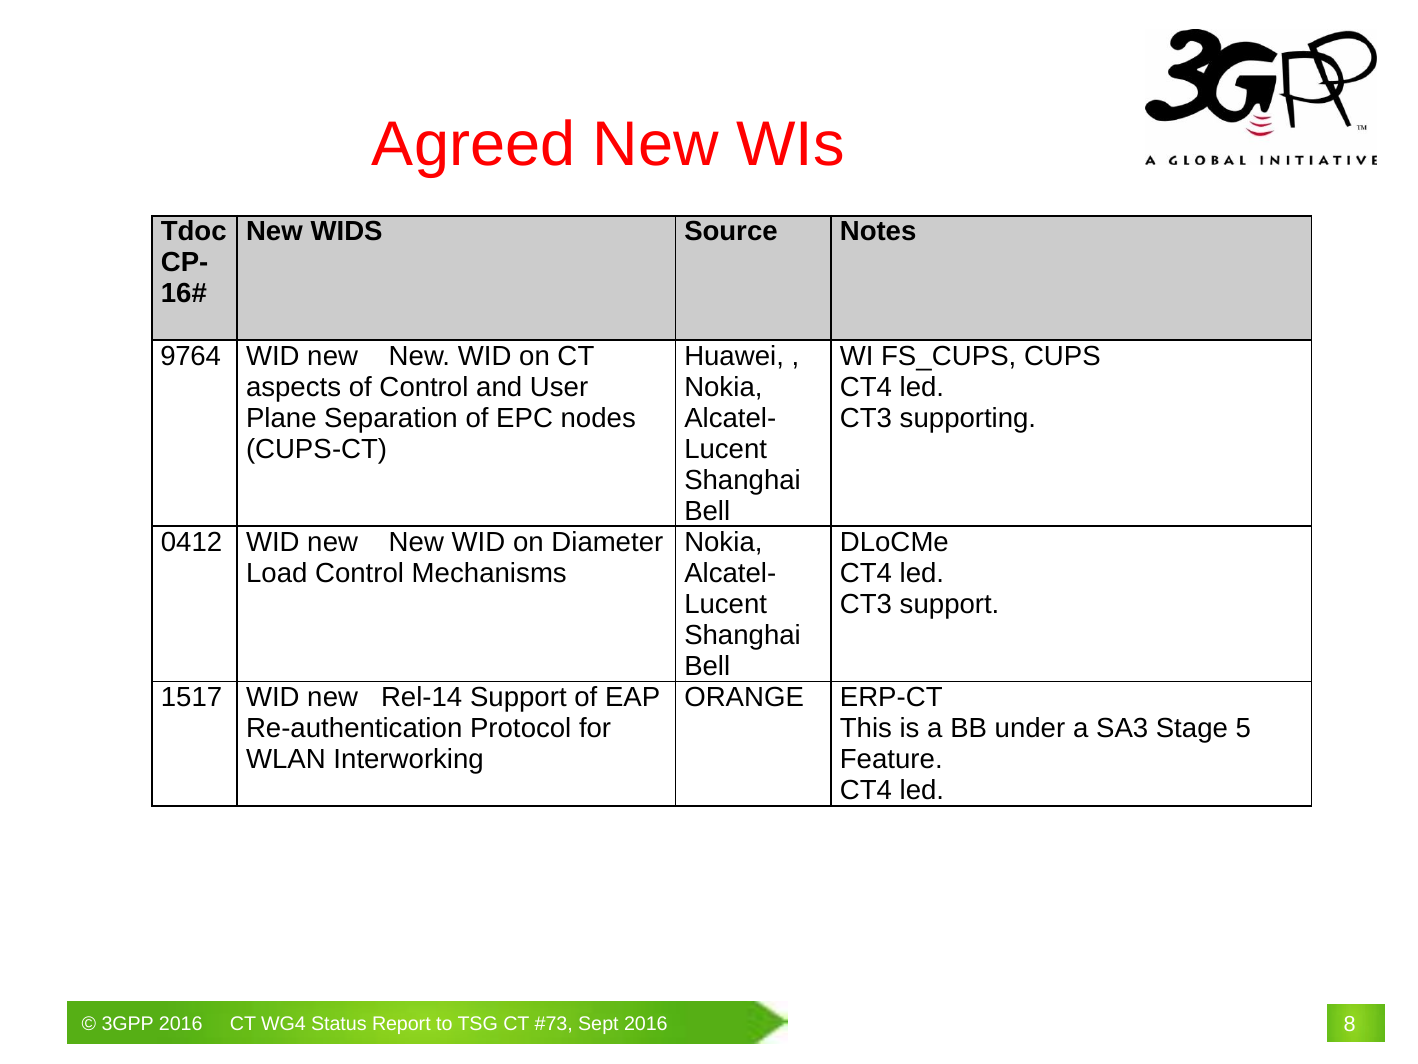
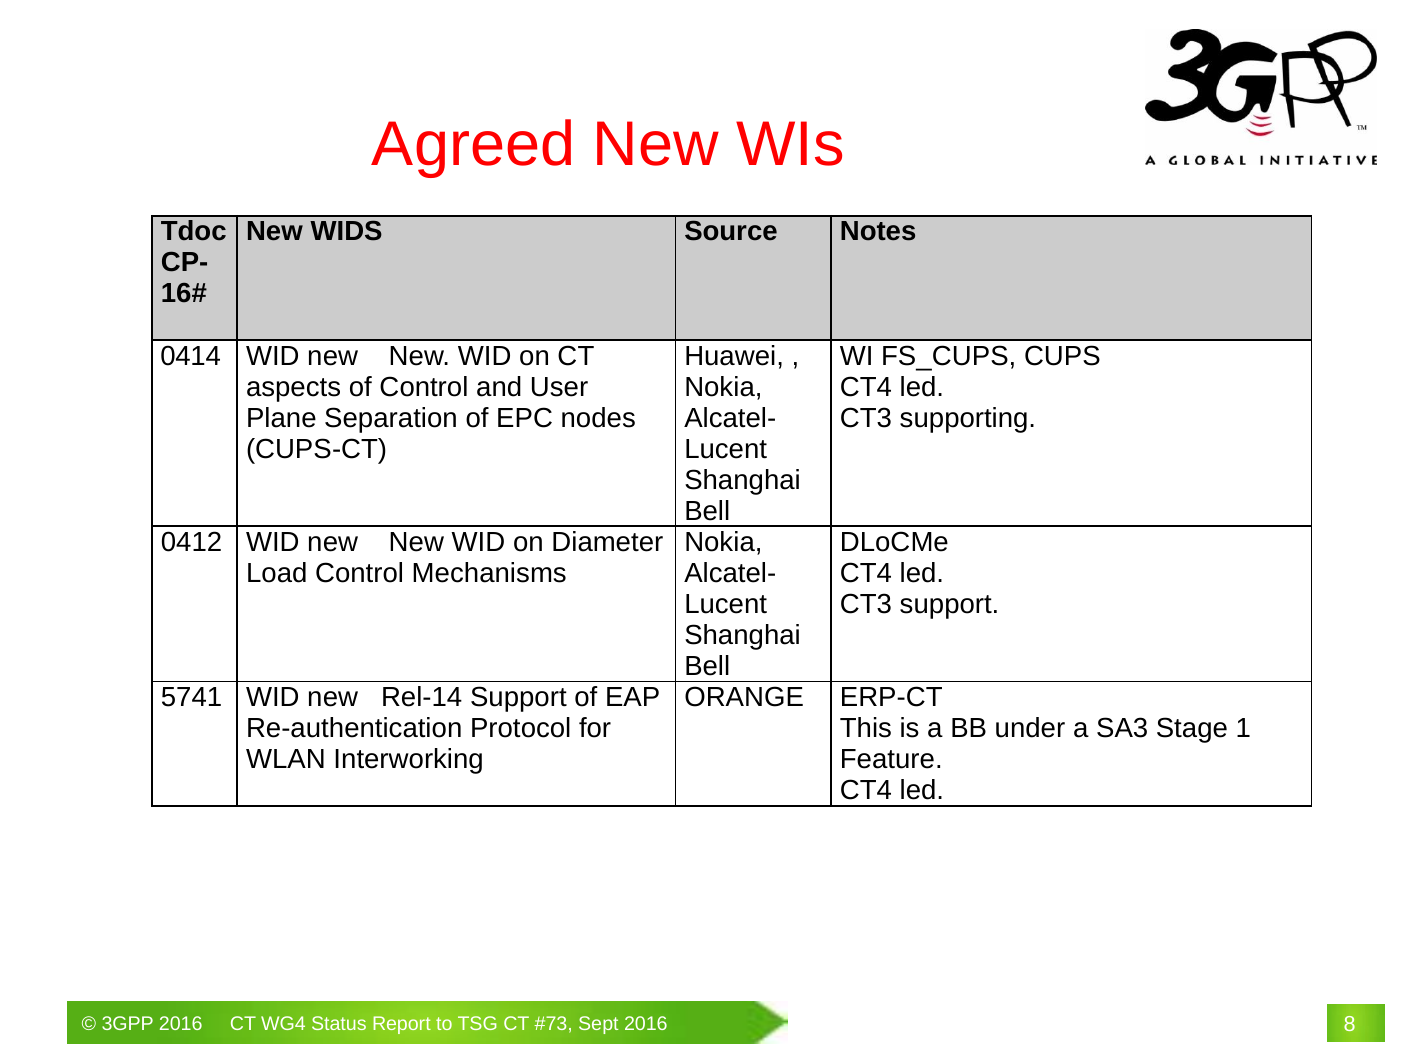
9764: 9764 -> 0414 (191, 356)
1517: 1517 -> 5741 (192, 697)
5: 5 -> 1 (1243, 728)
